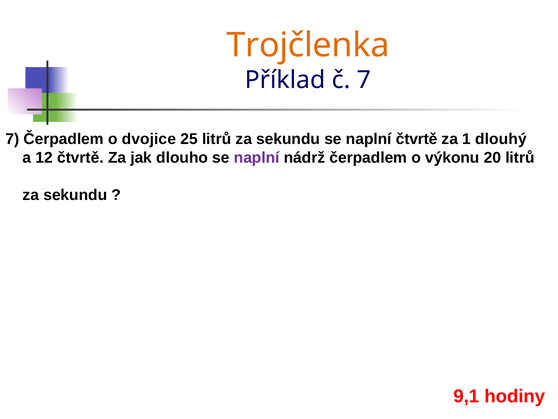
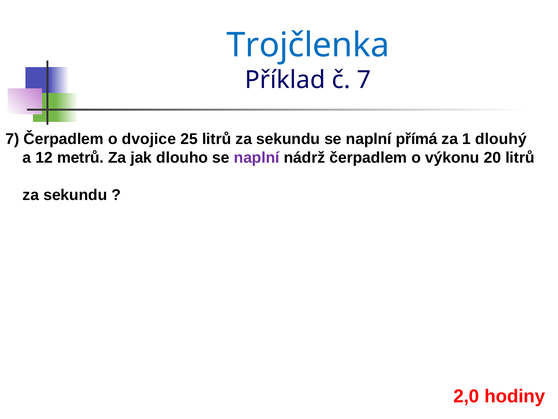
Trojčlenka colour: orange -> blue (308, 45)
naplní čtvrtě: čtvrtě -> přímá (417, 139)
12 čtvrtě: čtvrtě -> metrů (81, 157)
9,1: 9,1 -> 2,0 (466, 396)
